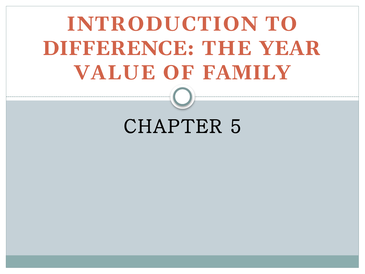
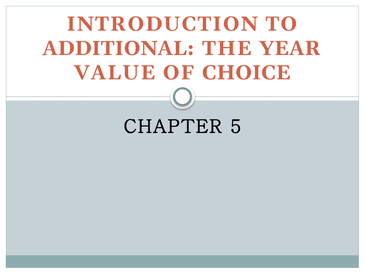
DIFFERENCE: DIFFERENCE -> ADDITIONAL (118, 48)
FAMILY: FAMILY -> CHOICE (246, 73)
